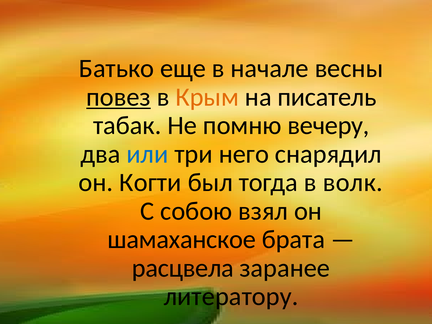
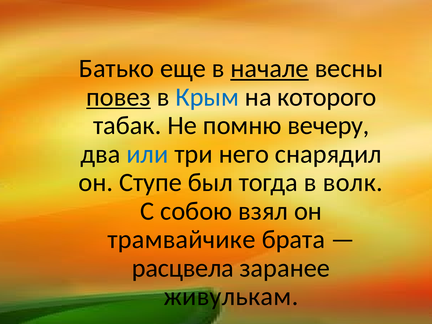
начале underline: none -> present (270, 69)
Крым colour: orange -> blue (207, 97)
писатель: писатель -> которого (327, 97)
Когти: Когти -> Ступе (151, 183)
шамаханское: шамаханское -> трамвайчике (181, 240)
литератору: литератору -> живулькам (231, 297)
